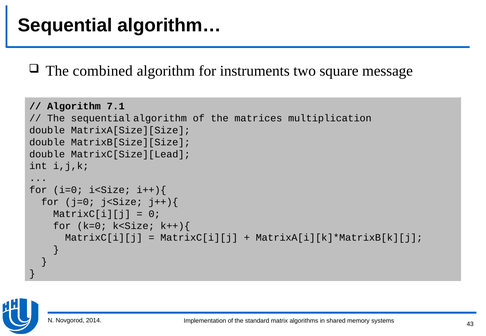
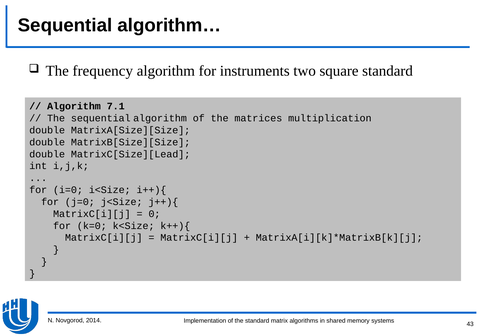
combined: combined -> frequency (103, 71)
square message: message -> standard (388, 71)
